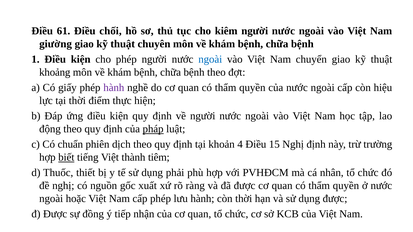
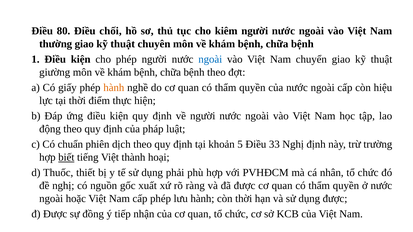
61: 61 -> 80 (64, 31)
giường: giường -> thường (56, 44)
khoảng: khoảng -> giường (55, 72)
hành colour: purple -> orange (114, 88)
pháp underline: present -> none (153, 129)
4: 4 -> 5 (240, 145)
15: 15 -> 33 (274, 145)
tiêm: tiêm -> hoại (159, 157)
